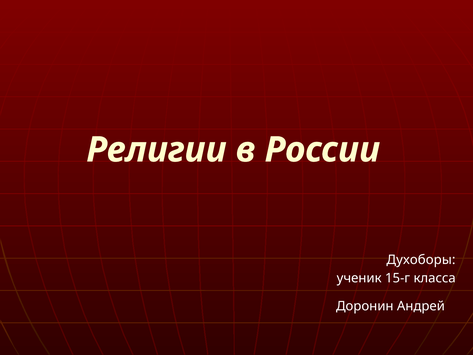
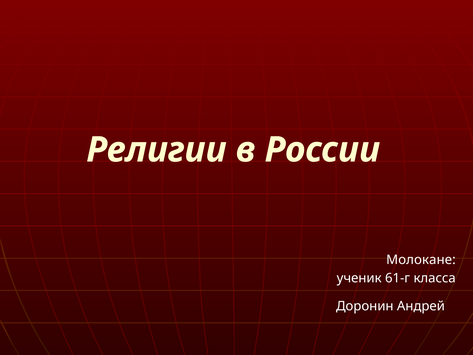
Духоборы: Духоборы -> Молокане (421, 260)
15-г: 15-г -> 61-г (398, 278)
